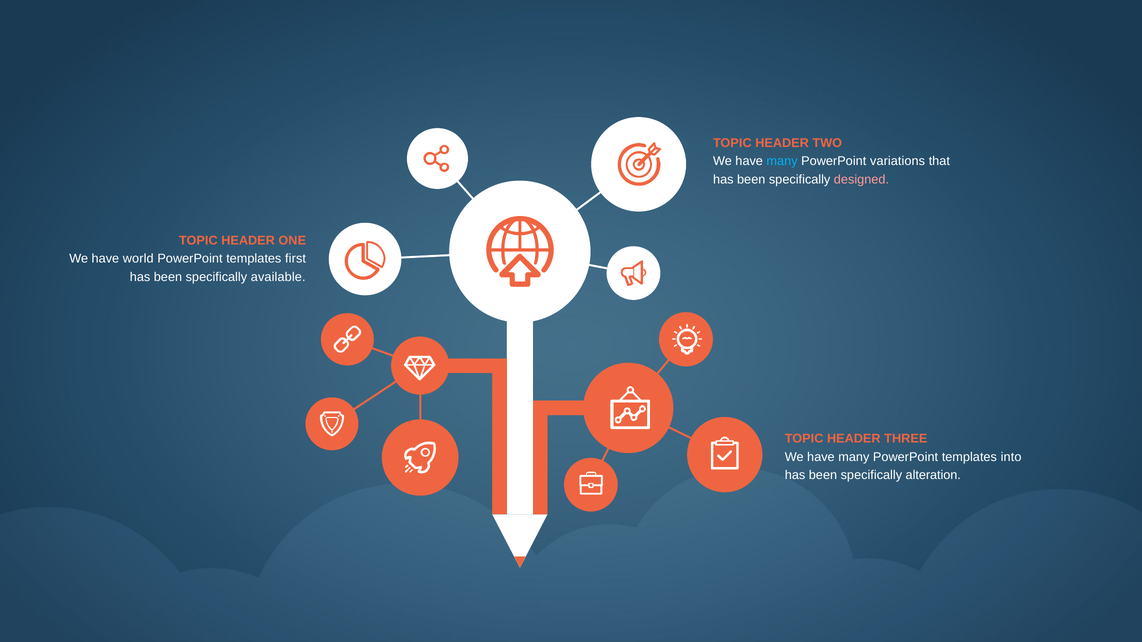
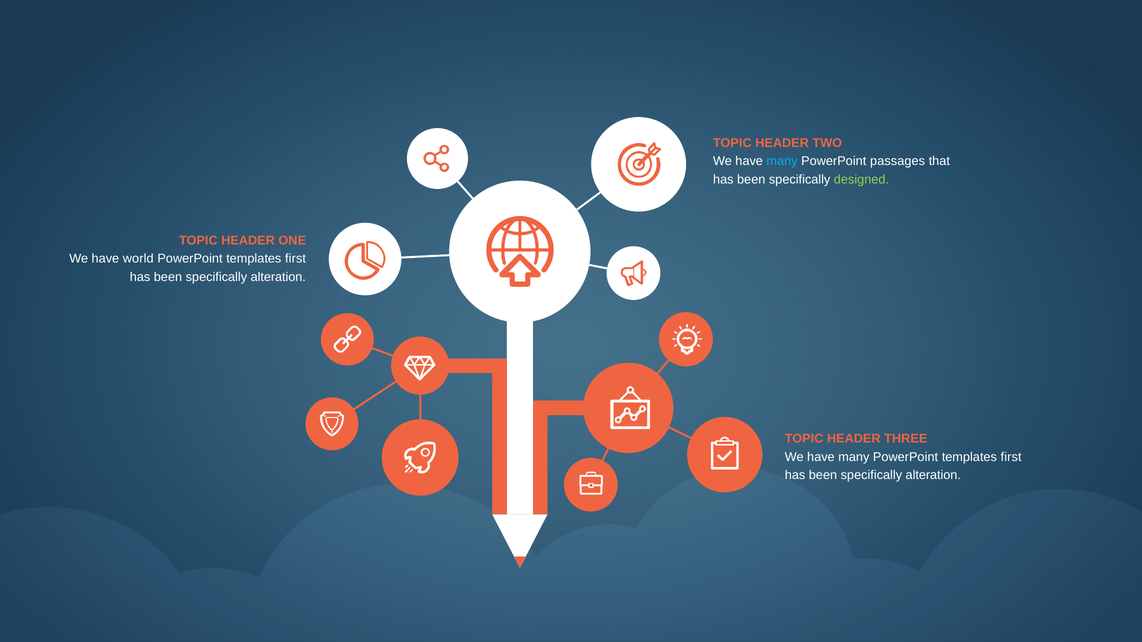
variations: variations -> passages (898, 161)
designed colour: pink -> light green (861, 179)
available: available -> alteration (278, 277)
many PowerPoint templates into: into -> first (1011, 457)
